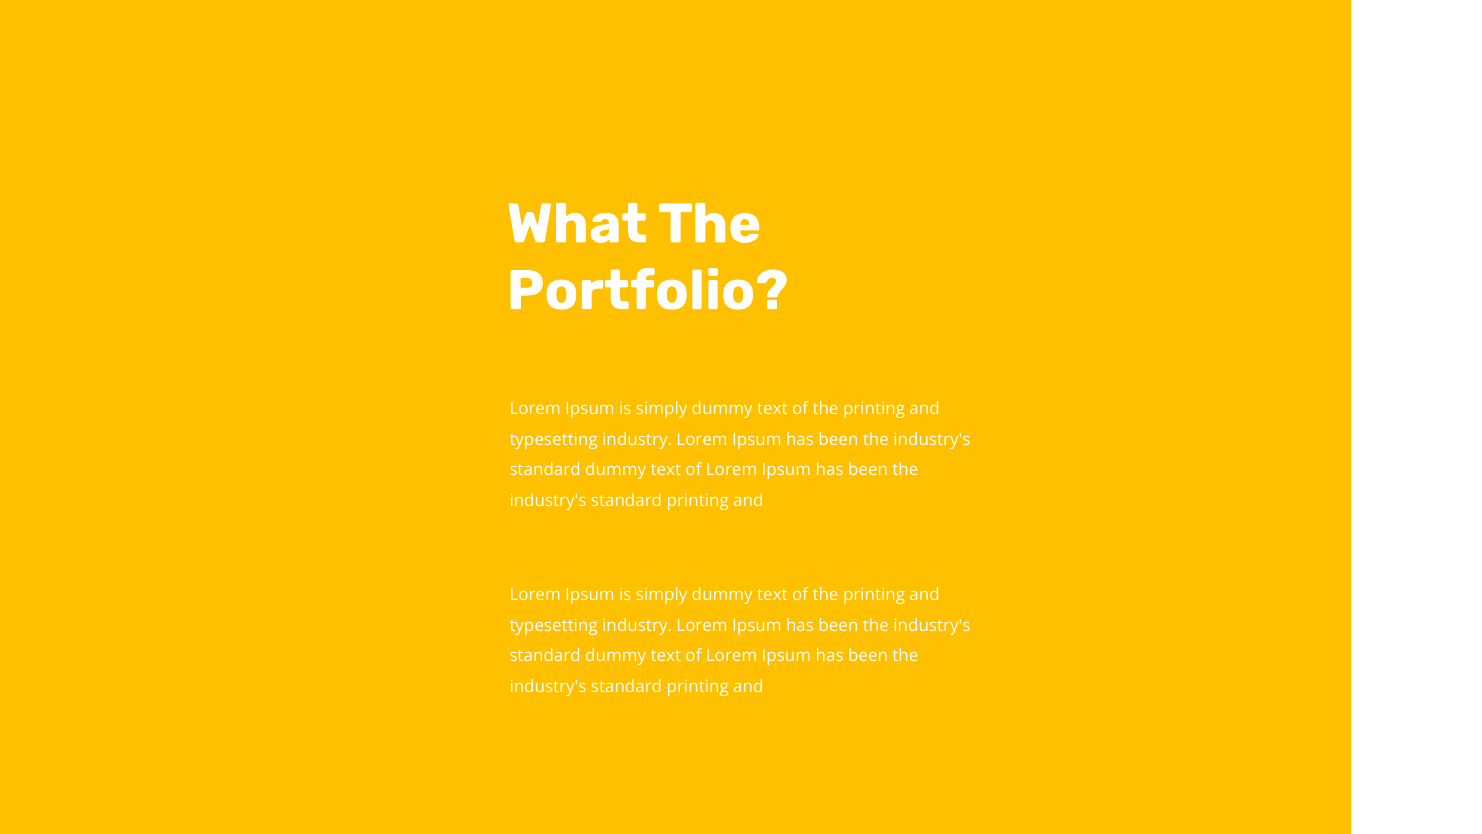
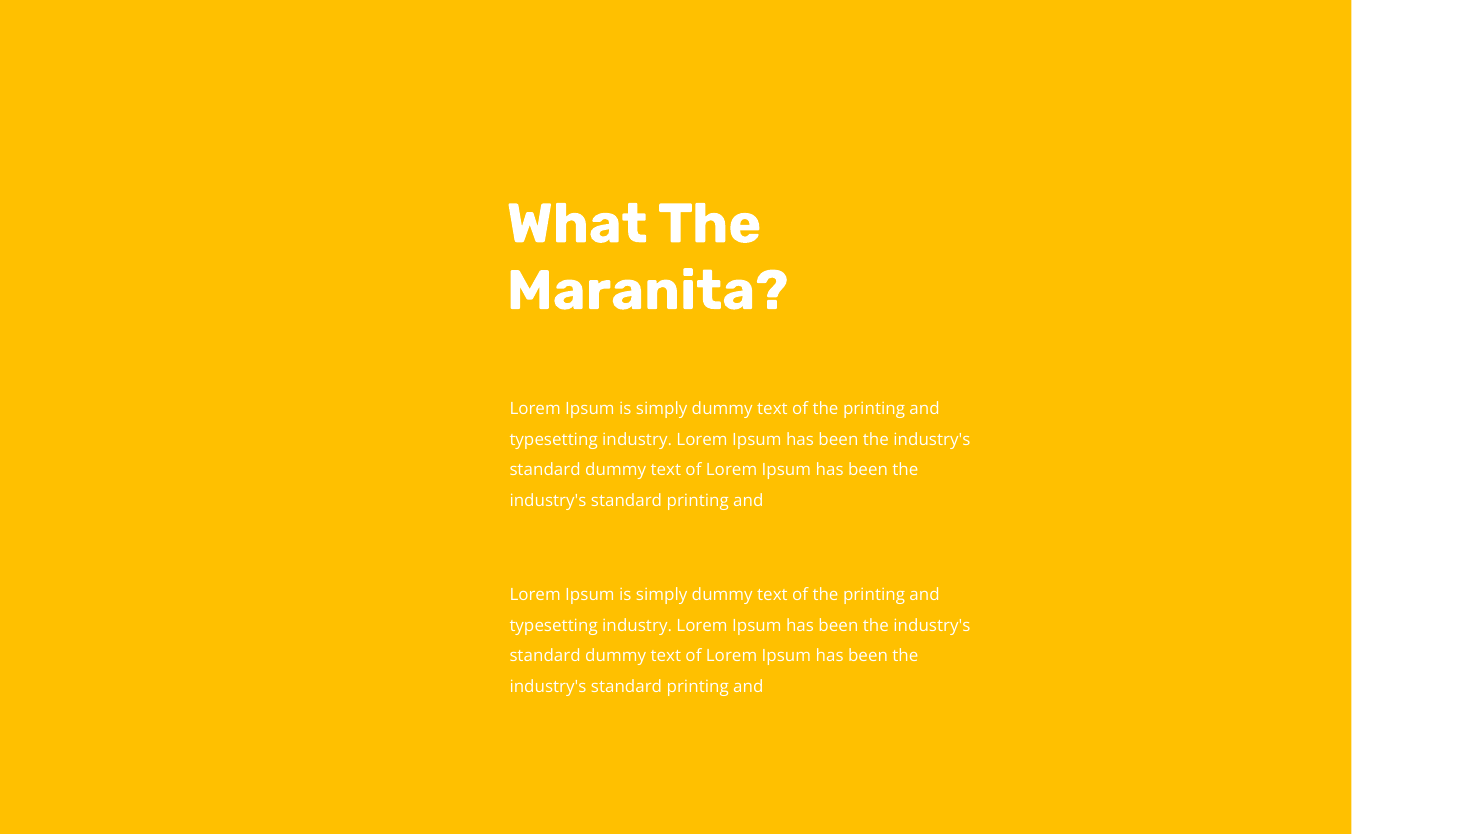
Portfolio: Portfolio -> Maranita (648, 291)
